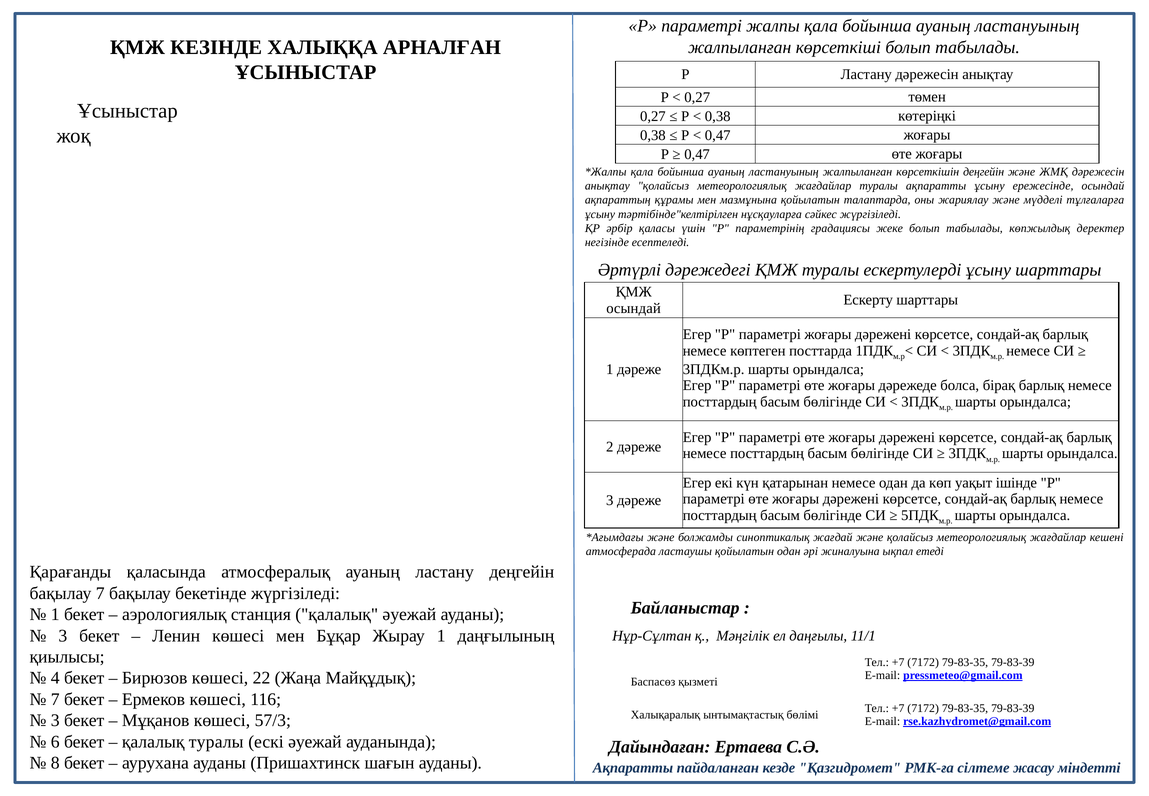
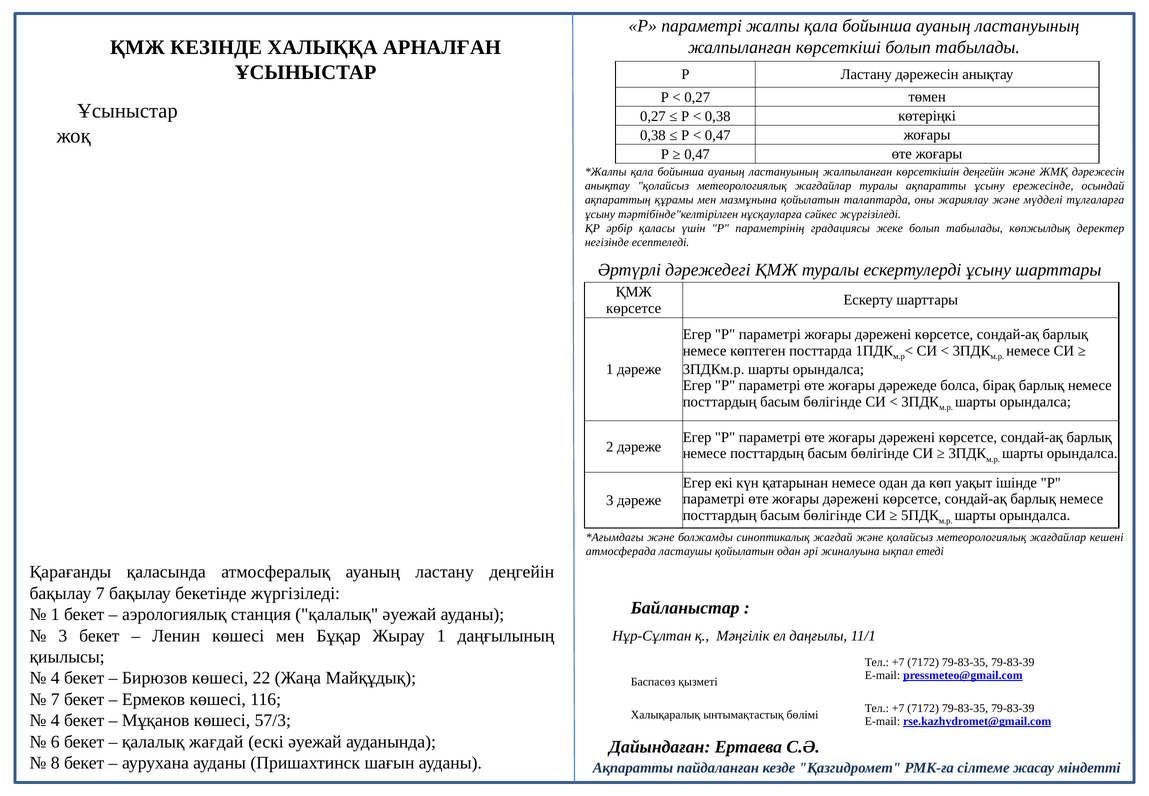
осындай: осындай -> көрсетсе (634, 308)
3: 3 -> 4 (55, 720)
қалалық туралы: туралы -> жағдай (216, 741)
